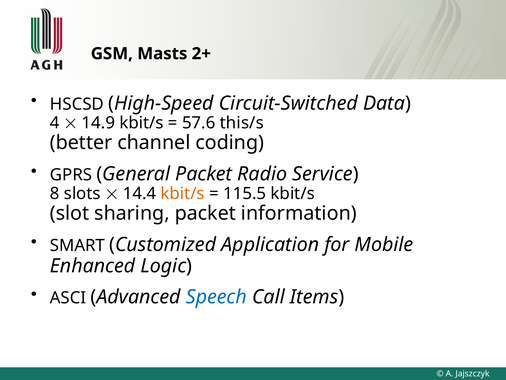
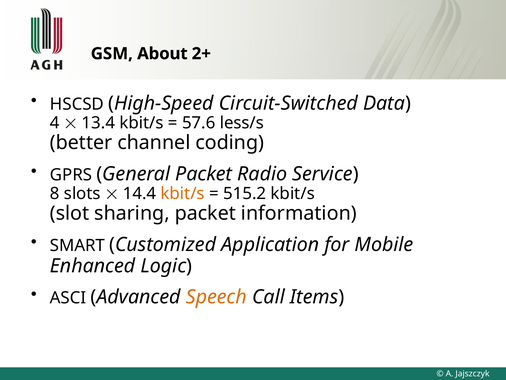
Masts: Masts -> About (162, 54)
14.9: 14.9 -> 13.4 (98, 123)
this/s: this/s -> less/s (242, 123)
115.5: 115.5 -> 515.2 (245, 193)
Speech colour: blue -> orange (216, 297)
